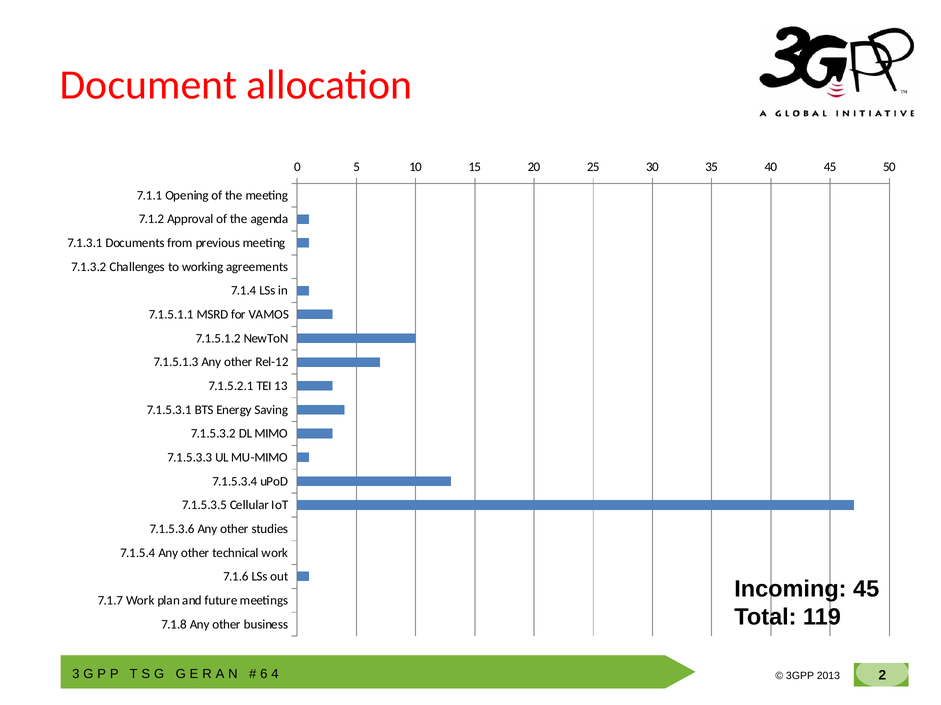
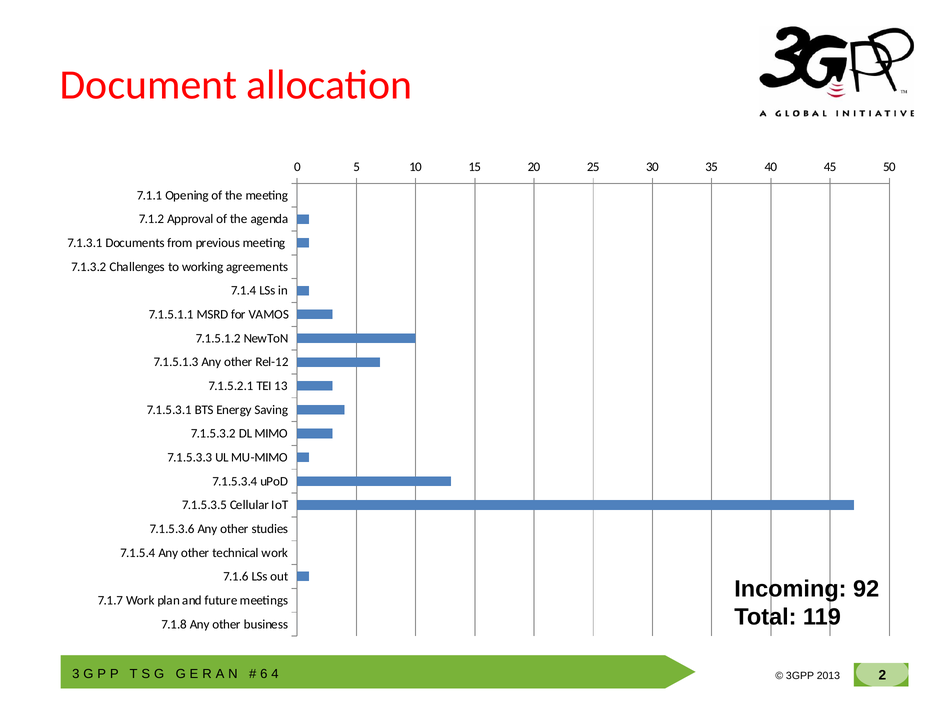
Incoming 45: 45 -> 92 (866, 590)
